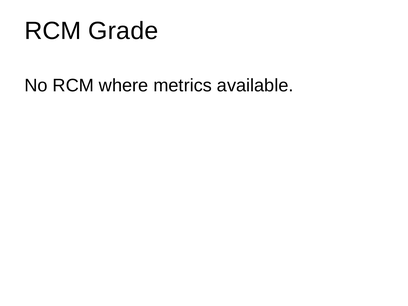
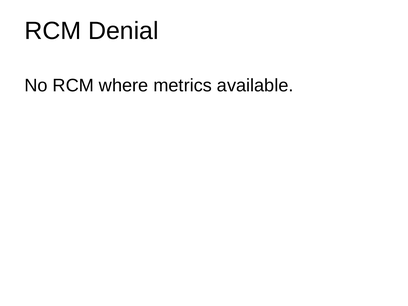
Grade: Grade -> Denial (123, 31)
